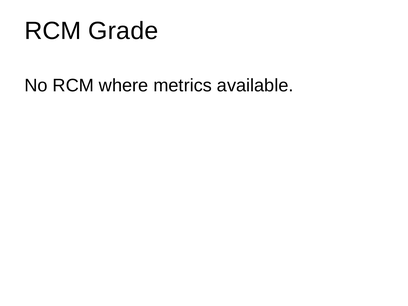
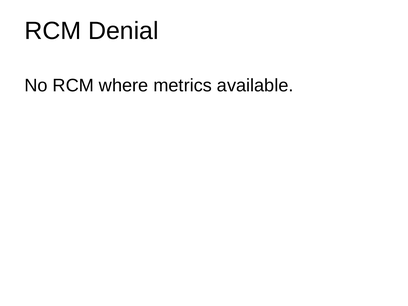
Grade: Grade -> Denial (123, 31)
